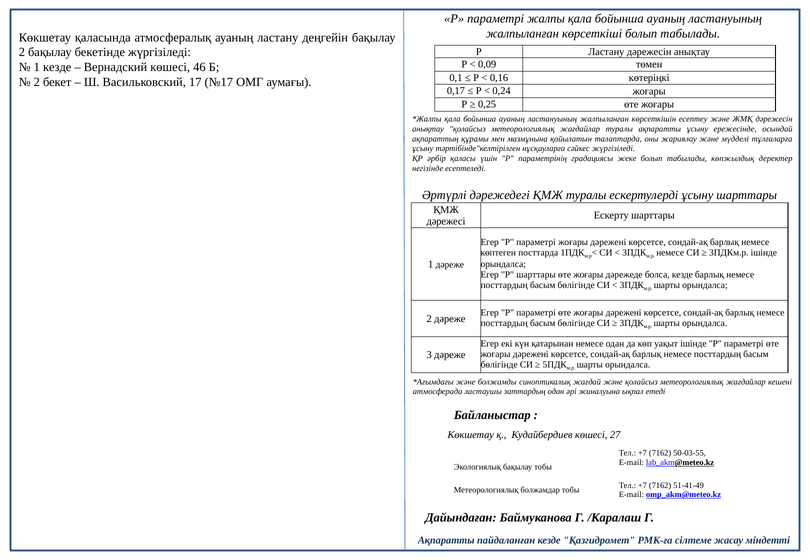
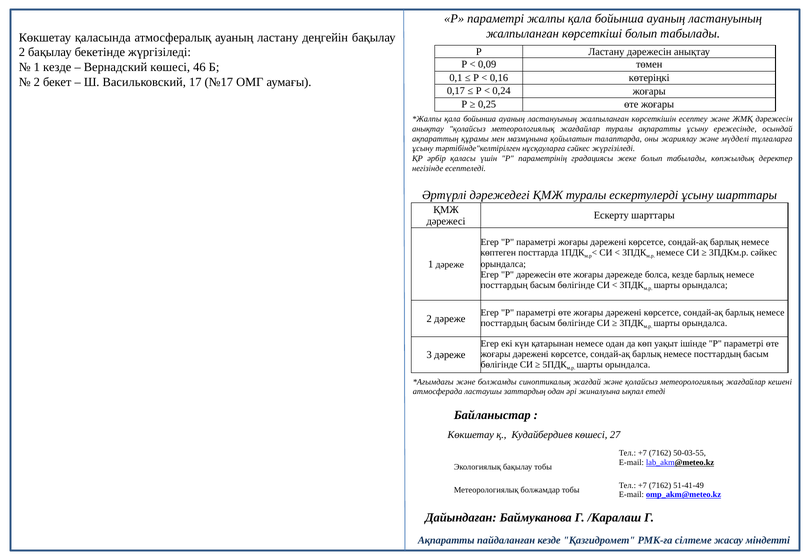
3ПДКм.р ішінде: ішінде -> сәйкес (764, 253)
P шарттары: шарттары -> дәрежесін (536, 275)
